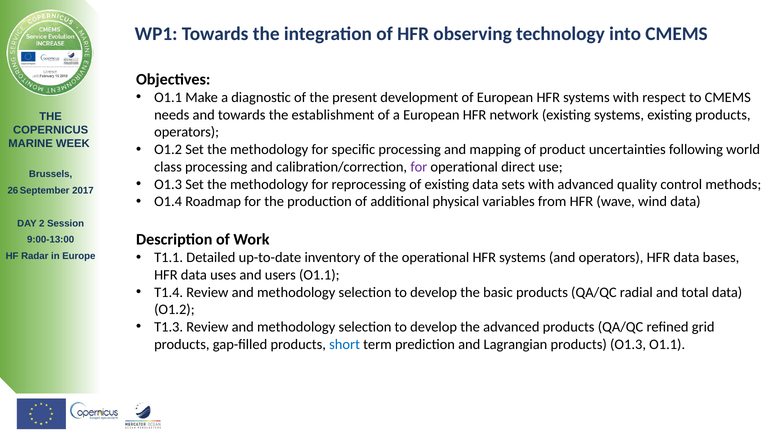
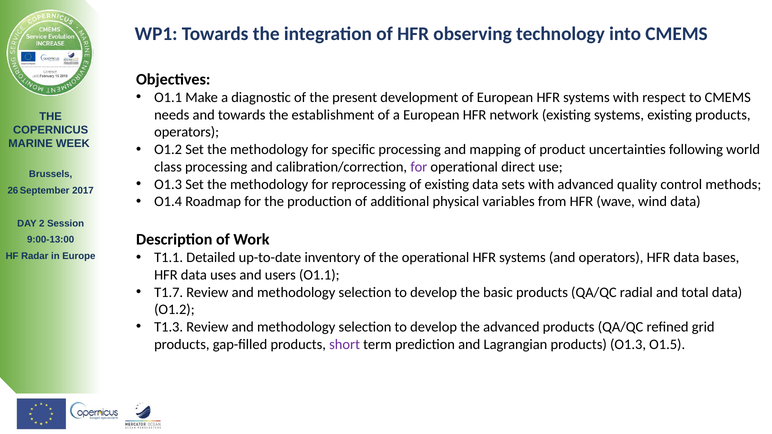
T1.4: T1.4 -> T1.7 (169, 292)
short colour: blue -> purple (345, 345)
O1.3 O1.1: O1.1 -> O1.5 (667, 345)
